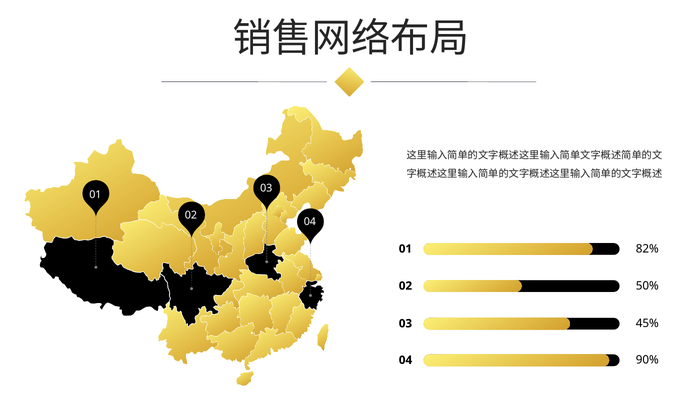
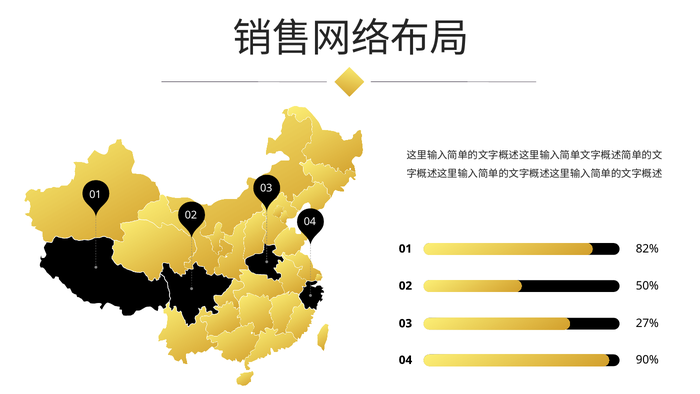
45%: 45% -> 27% (647, 323)
